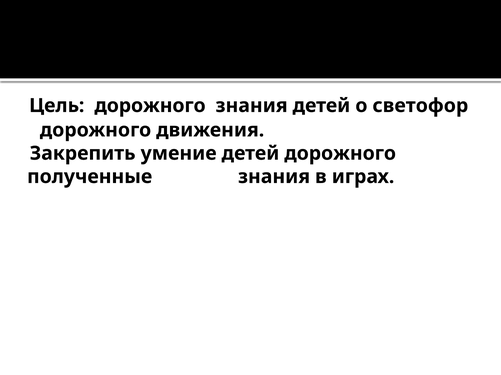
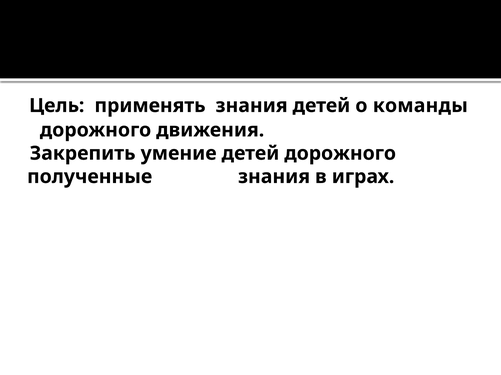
Цель дорожного: дорожного -> применять (150, 106)
светофор: светофор -> команды (420, 106)
